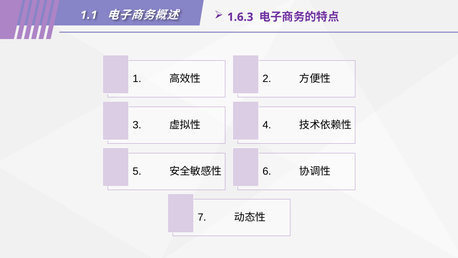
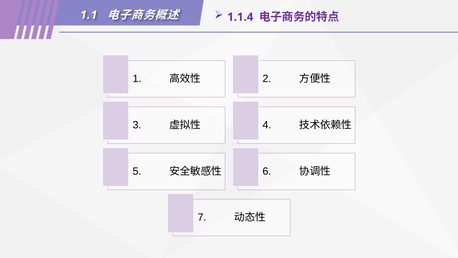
1.6.3: 1.6.3 -> 1.1.4 (240, 17)
